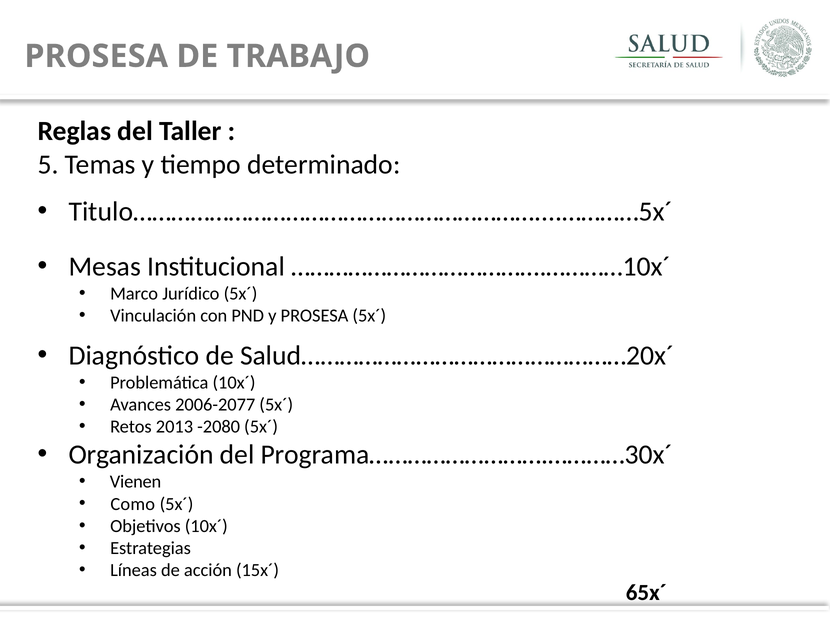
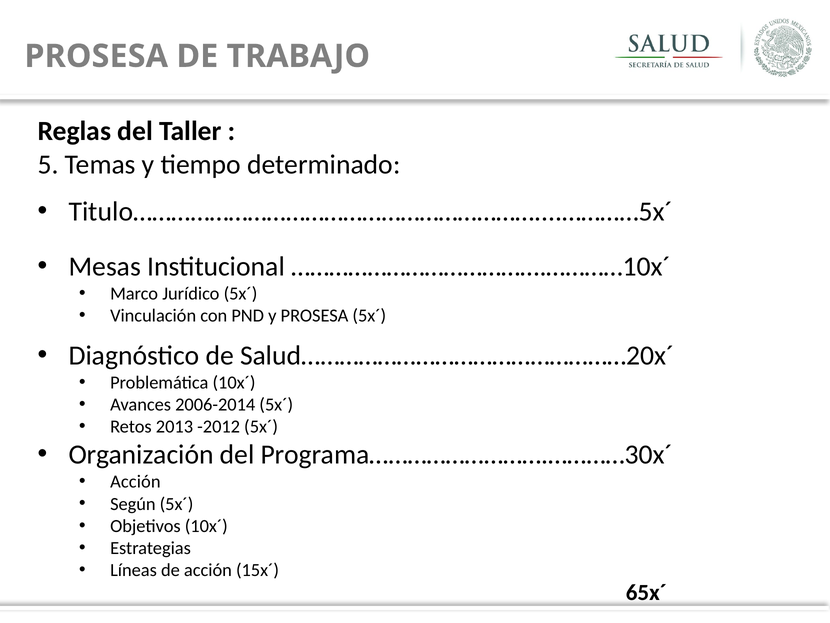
2006-2077: 2006-2077 -> 2006-2014 (215, 404)
-2080: -2080 -> -2012 (219, 427)
Vienen: Vienen -> Acción (135, 481)
Como: Como -> Según (133, 504)
